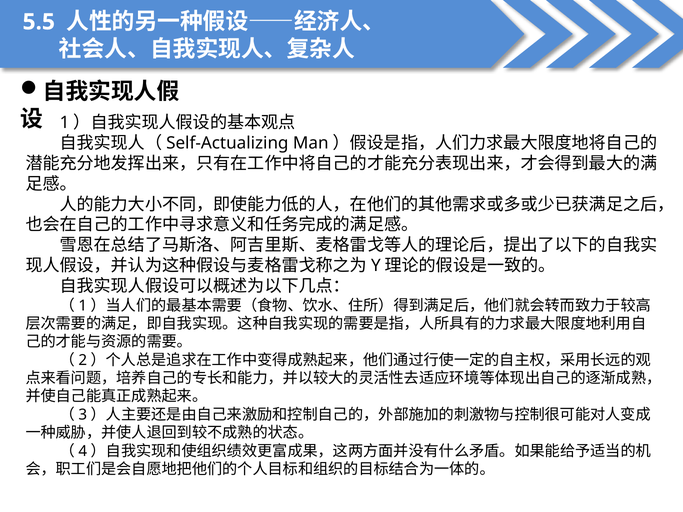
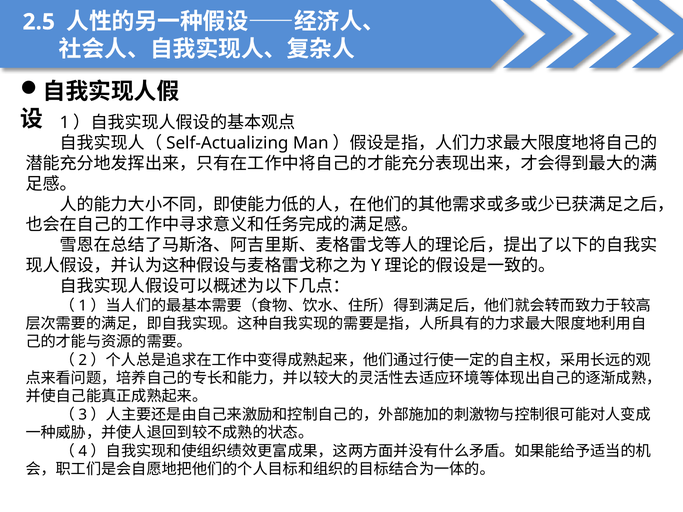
5.5: 5.5 -> 2.5 (39, 22)
